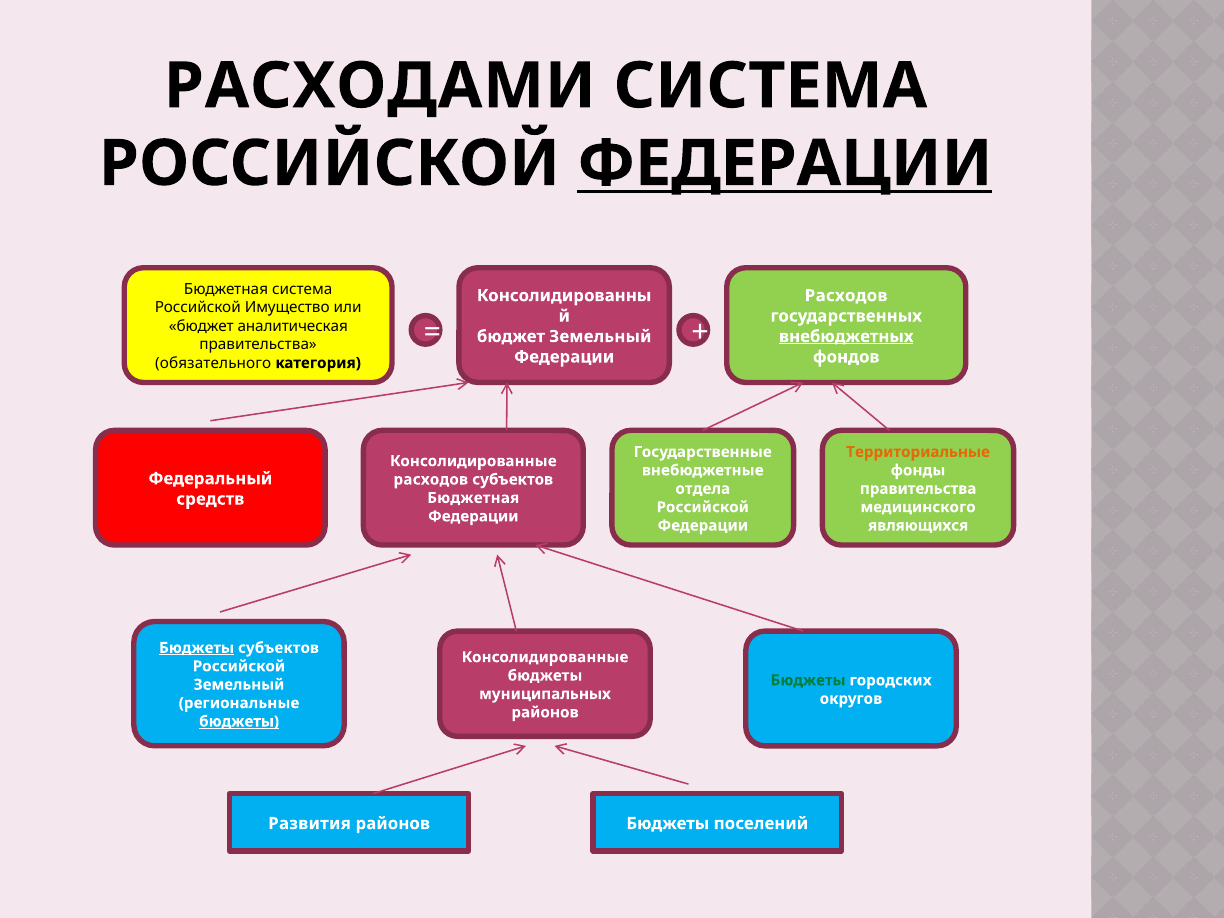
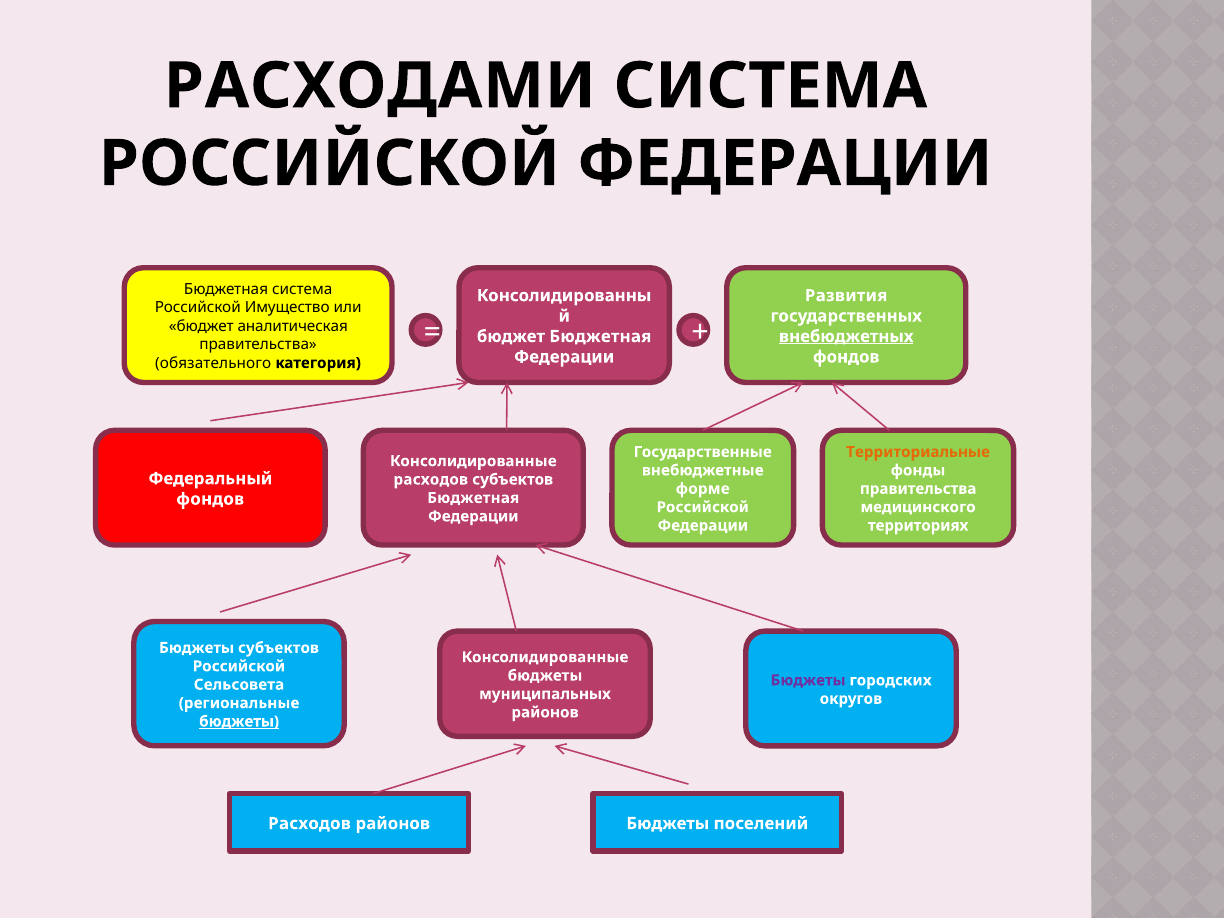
ФЕДЕРАЦИИ underline: present -> none (785, 164)
Расходов: Расходов -> Развития (846, 296)
бюджет Земельный: Земельный -> Бюджетная (600, 336)
отдела: отдела -> форме (703, 489)
средств: средств -> фондов (210, 499)
являющихся: являющихся -> территориях (918, 526)
Бюджеты underline: present -> none (197, 648)
Бюджеты colour: green -> purple (808, 680)
Земельный: Земельный -> Сельсовета (239, 685)
Развития: Развития -> Расходов (310, 824)
